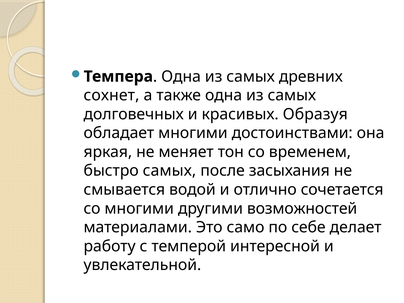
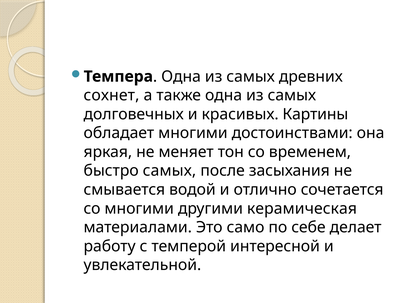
Образуя: Образуя -> Картины (315, 114)
возможностей: возможностей -> керамическая (302, 209)
